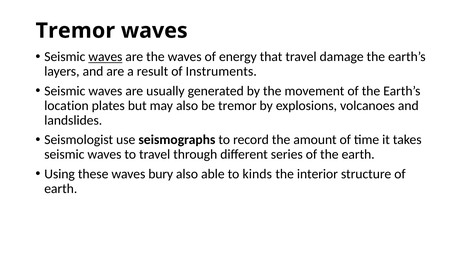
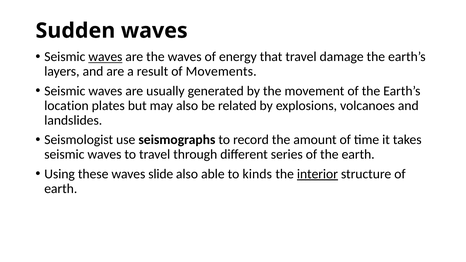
Tremor: Tremor -> Sudden (75, 31)
Instruments: Instruments -> Movements (221, 71)
be tremor: tremor -> related (237, 106)
bury: bury -> slide (161, 174)
interior underline: none -> present (317, 174)
